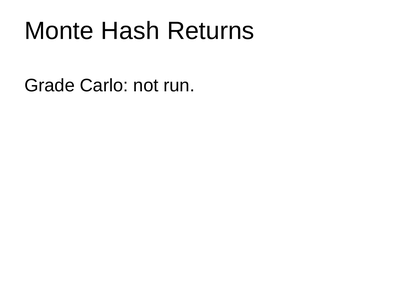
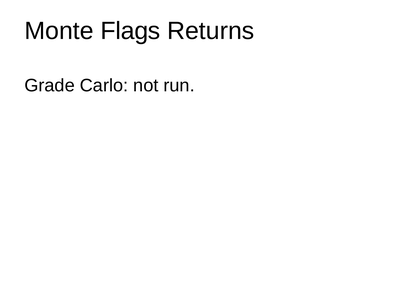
Hash: Hash -> Flags (130, 31)
